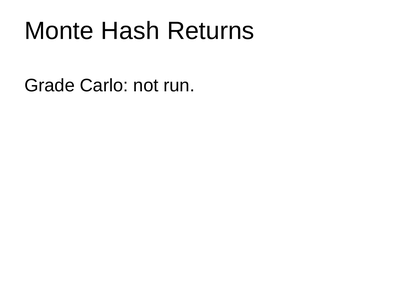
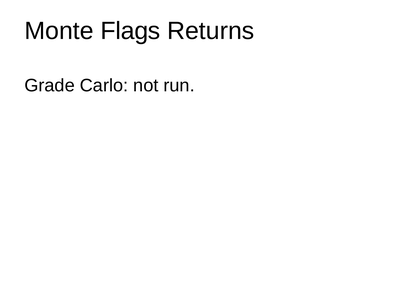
Hash: Hash -> Flags (130, 31)
